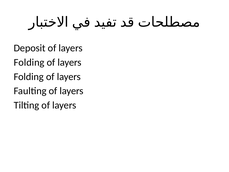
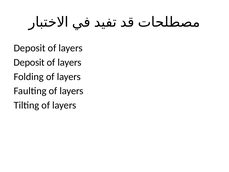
Folding: Folding -> Deposit (29, 62)
